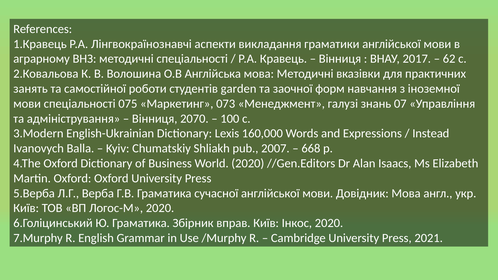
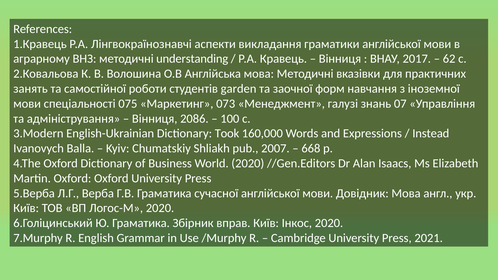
методичні спеціальності: спеціальності -> understanding (192, 59)
2070: 2070 -> 2086 (194, 119)
Lexis: Lexis -> Took (227, 134)
